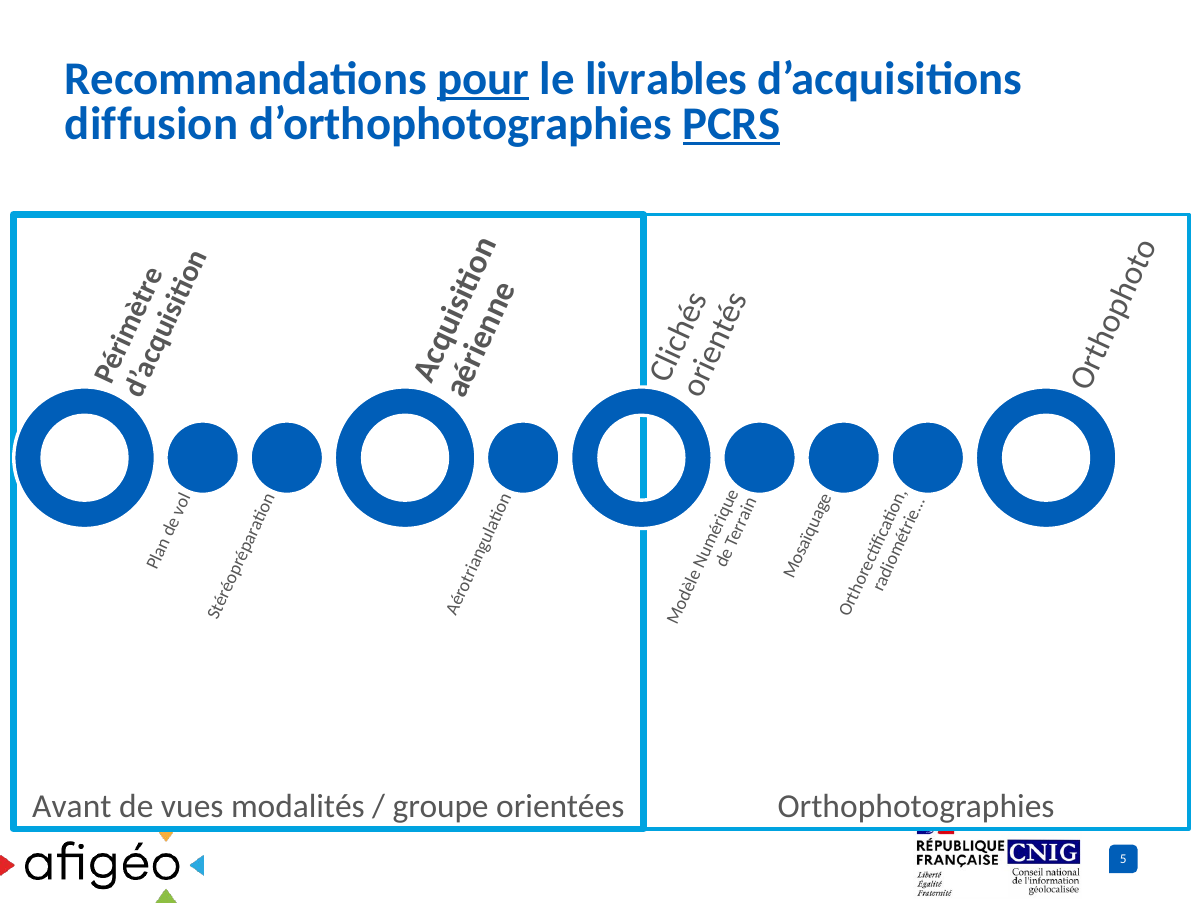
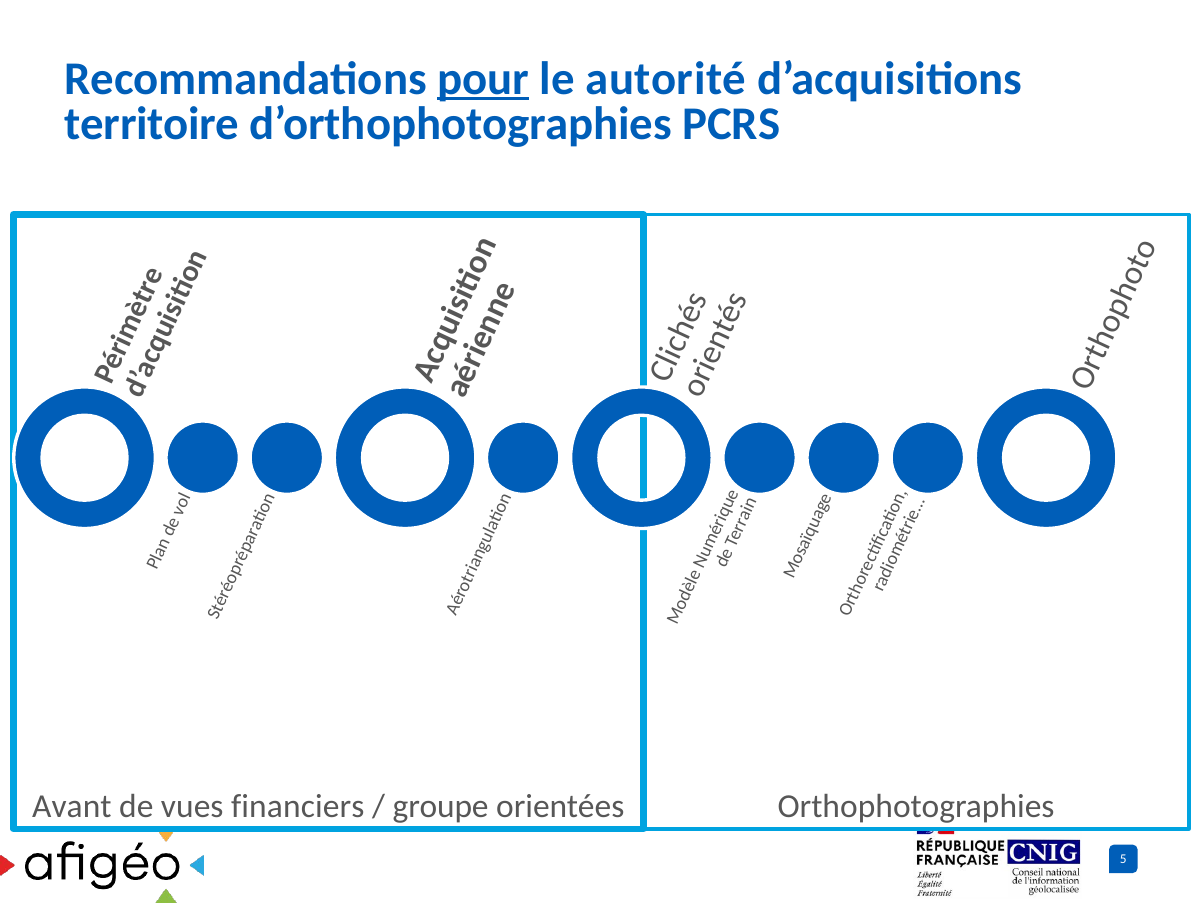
livrables: livrables -> autorité (666, 79)
diffusion: diffusion -> territoire (152, 124)
PCRS underline: present -> none (731, 124)
modalités: modalités -> financiers (298, 806)
